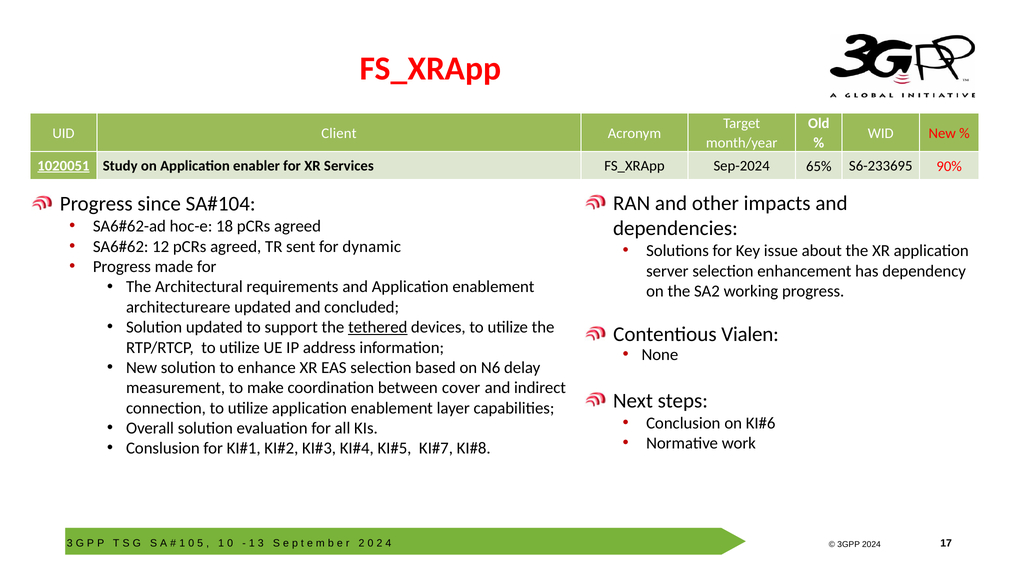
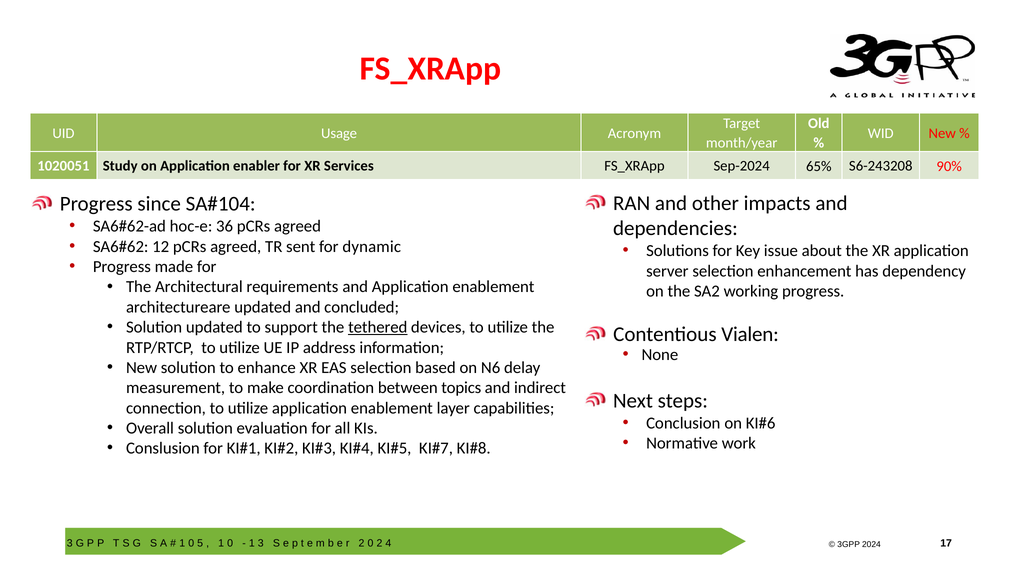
Client: Client -> Usage (339, 133)
1020051 underline: present -> none (63, 166)
S6-233695: S6-233695 -> S6-243208 (881, 166)
18: 18 -> 36 (225, 226)
cover: cover -> topics (461, 388)
